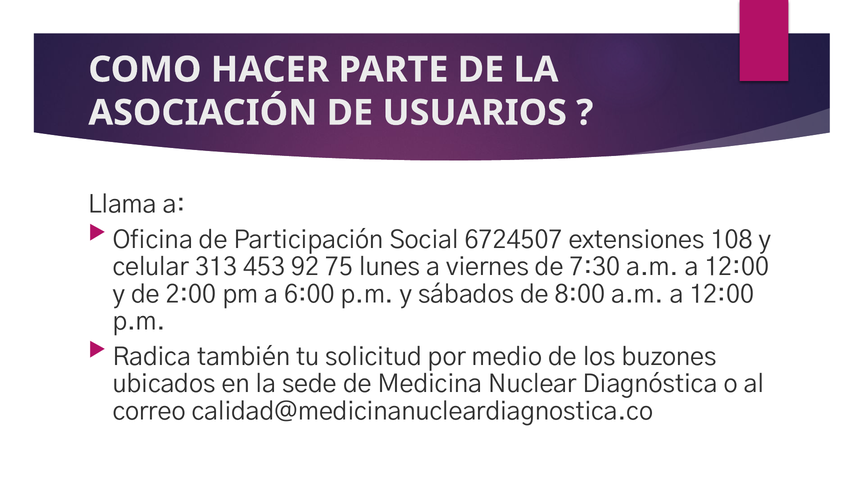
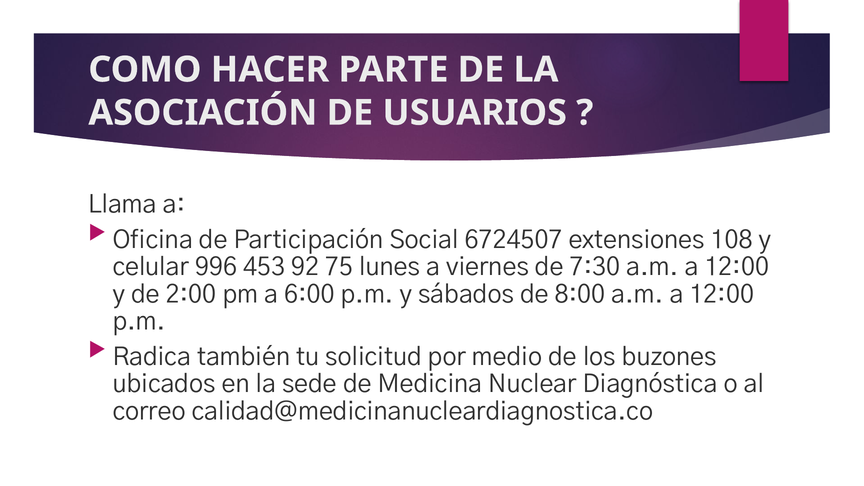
313: 313 -> 996 (216, 267)
